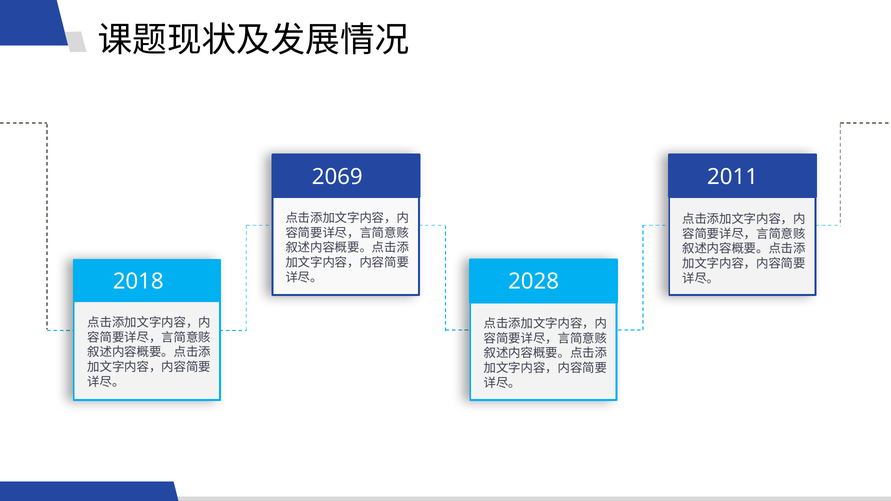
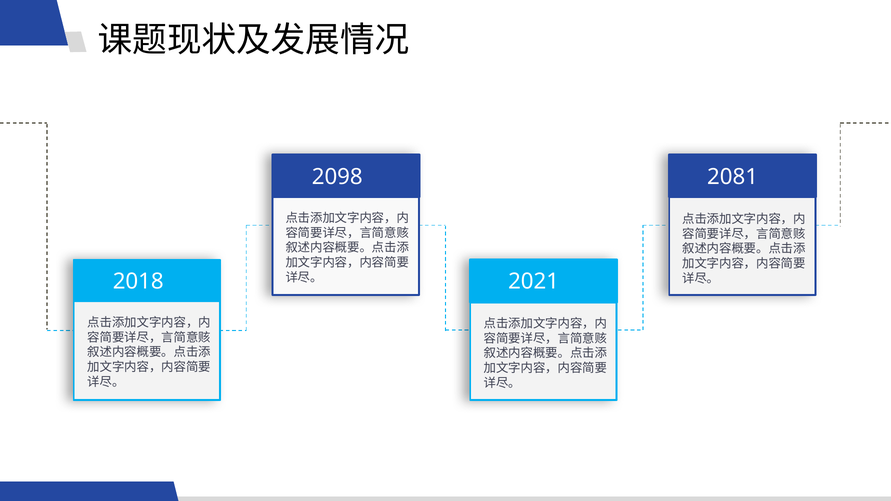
2069: 2069 -> 2098 (337, 177)
2011: 2011 -> 2081 (733, 177)
2028: 2028 -> 2021 (534, 282)
